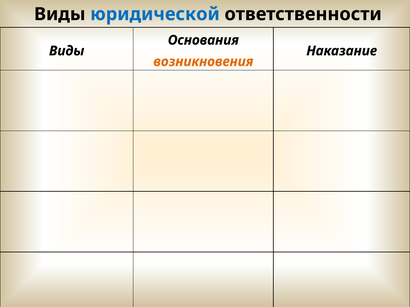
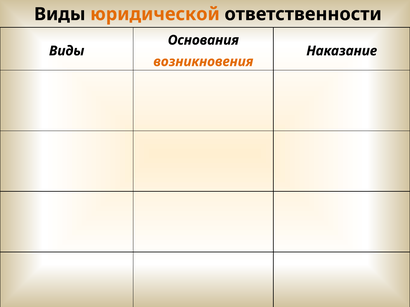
юридической colour: blue -> orange (155, 14)
